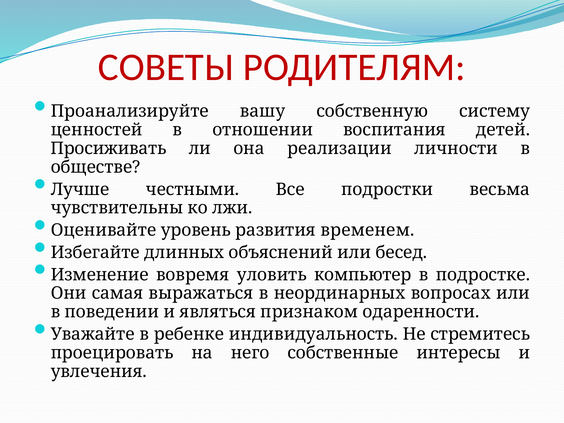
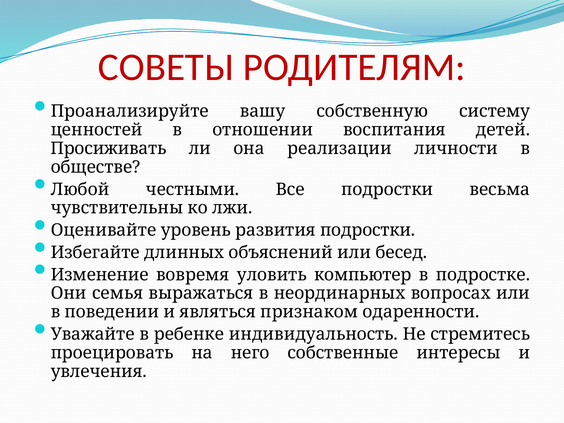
Лучше: Лучше -> Любой (80, 189)
развития временем: временем -> подростки (368, 230)
самая: самая -> семья (118, 293)
